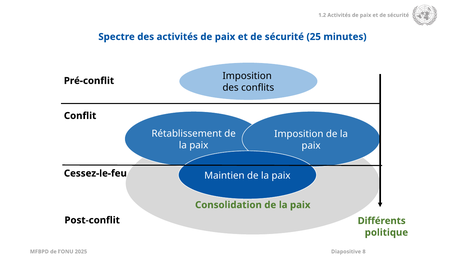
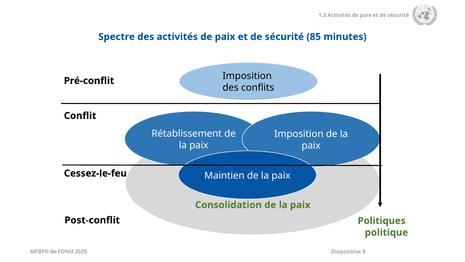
25: 25 -> 85 (314, 37)
Différents: Différents -> Politiques (382, 220)
